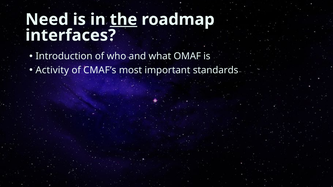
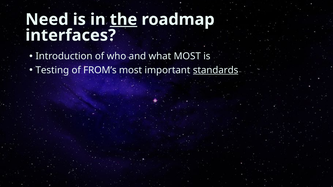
what OMAF: OMAF -> MOST (187, 56)
Activity: Activity -> Testing (52, 70)
CMAF’s: CMAF’s -> FROM’s (100, 70)
standards underline: none -> present (216, 70)
